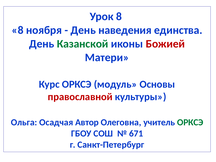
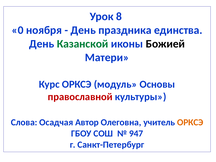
8: 8 -> 0 (18, 30)
наведения: наведения -> праздника (125, 30)
Божией colour: red -> black (165, 44)
Ольга: Ольга -> Слова (24, 122)
ОРКСЭ colour: green -> orange (190, 122)
671: 671 -> 947 (136, 133)
